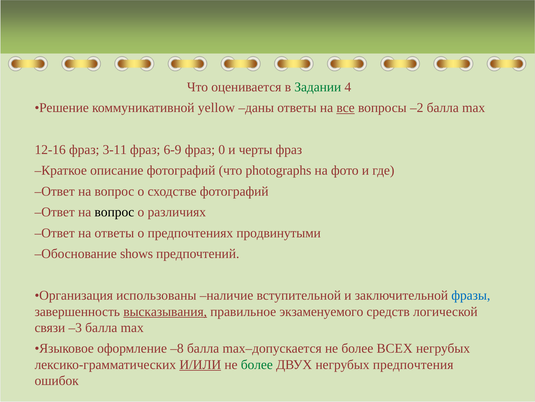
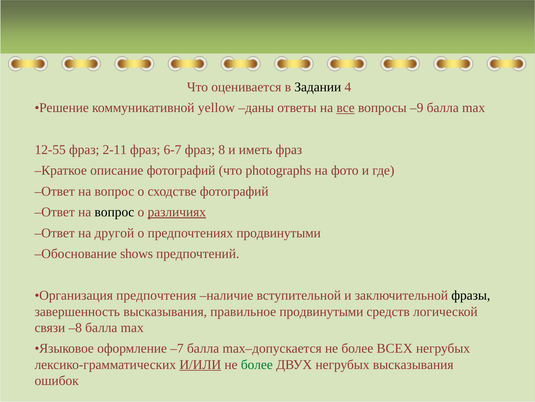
Задании colour: green -> black (318, 87)
–2: –2 -> –9 (417, 108)
12-16: 12-16 -> 12-55 (50, 149)
3-11: 3-11 -> 2-11 (115, 149)
6-9: 6-9 -> 6-7 (173, 149)
0: 0 -> 8 (222, 149)
черты: черты -> иметь (256, 149)
различиях underline: none -> present (177, 212)
на ответы: ответы -> другой (114, 233)
использованы: использованы -> предпочтения (156, 295)
фразы colour: blue -> black (471, 295)
высказывания underline: present -> none (165, 311)
правильное экзаменуемого: экзаменуемого -> продвинутыми (321, 311)
–3: –3 -> –8 (75, 327)
–8: –8 -> –7 (177, 348)
негрубых предпочтения: предпочтения -> высказывания (413, 364)
